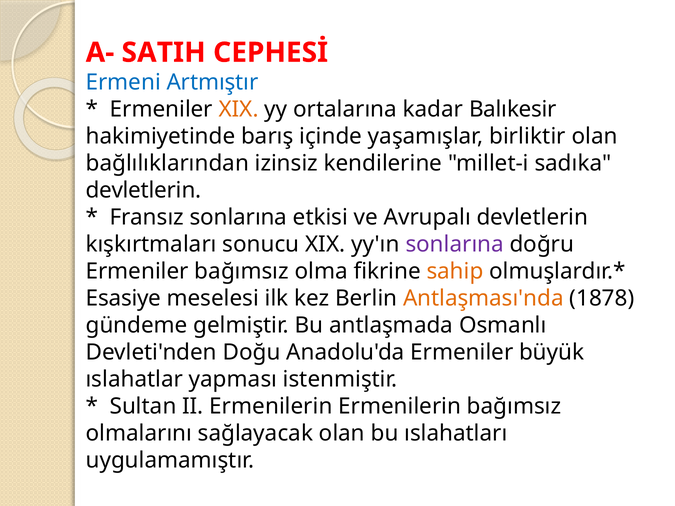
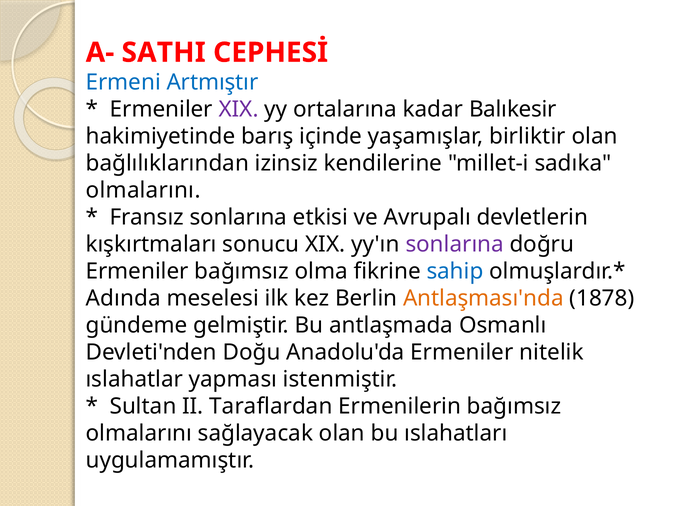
SATIH: SATIH -> SATHI (164, 53)
XIX colour: orange -> purple (239, 110)
devletlerin: devletlerin -> olmalarını (143, 191)
sahip colour: orange -> blue (455, 272)
Esasiye: Esasiye -> Adında (123, 299)
büyük: büyük -> nitelik (552, 353)
II Ermenilerin: Ermenilerin -> Taraflardan (271, 407)
